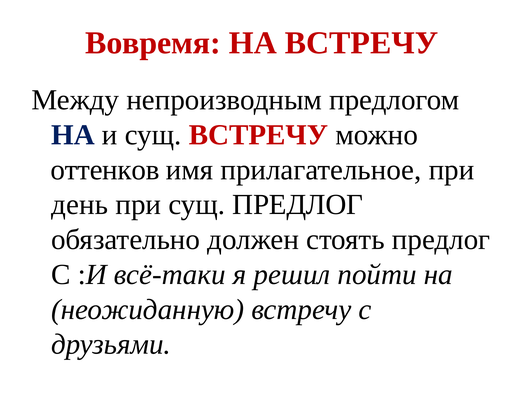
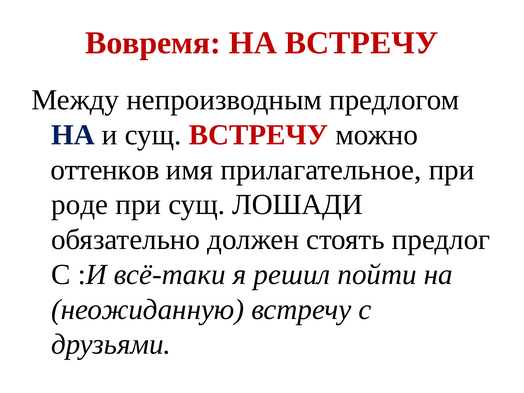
день: день -> роде (80, 205)
сущ ПРЕДЛОГ: ПРЕДЛОГ -> ЛОШАДИ (298, 205)
